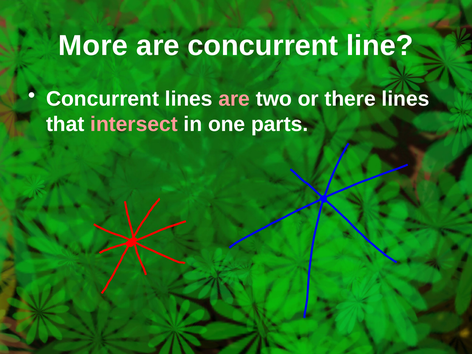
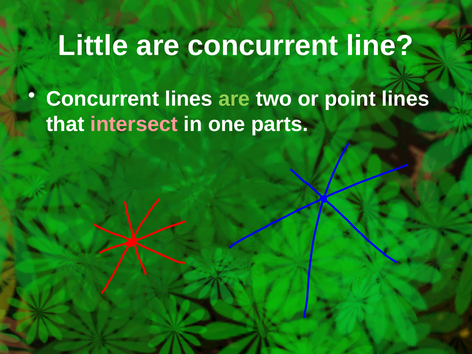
More: More -> Little (93, 46)
are colour: pink -> light green (234, 99)
there: there -> point (350, 99)
